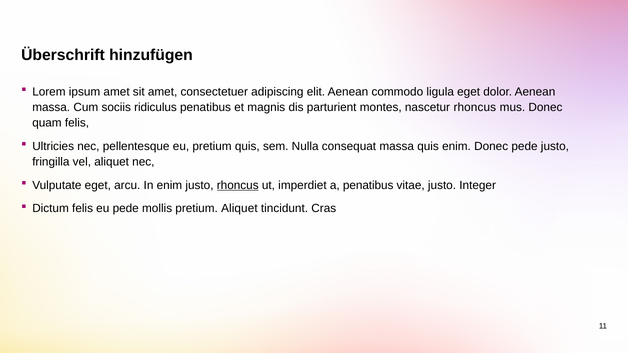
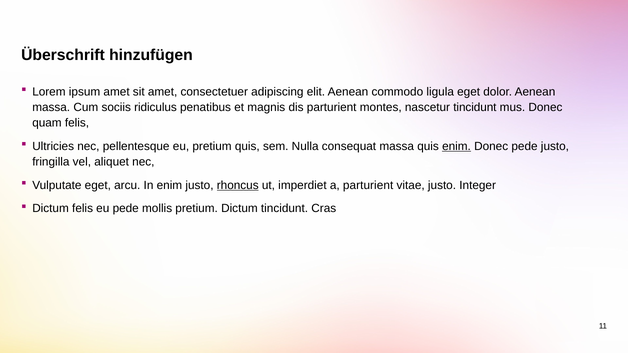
nascetur rhoncus: rhoncus -> tincidunt (475, 108)
enim underline: none -> present (457, 146)
a penatibus: penatibus -> parturient (368, 185)
pretium Aliquet: Aliquet -> Dictum (239, 209)
